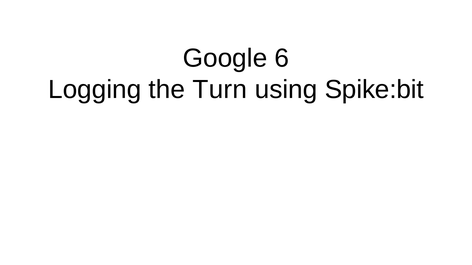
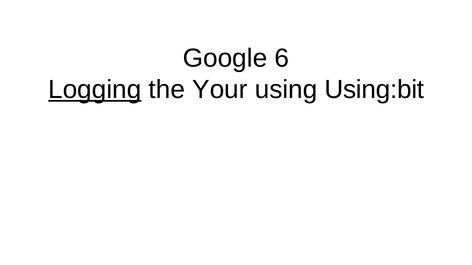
Logging underline: none -> present (95, 90)
Turn: Turn -> Your (220, 90)
Spike:bit: Spike:bit -> Using:bit (374, 90)
